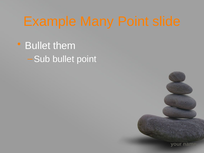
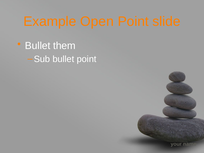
Many: Many -> Open (97, 21)
